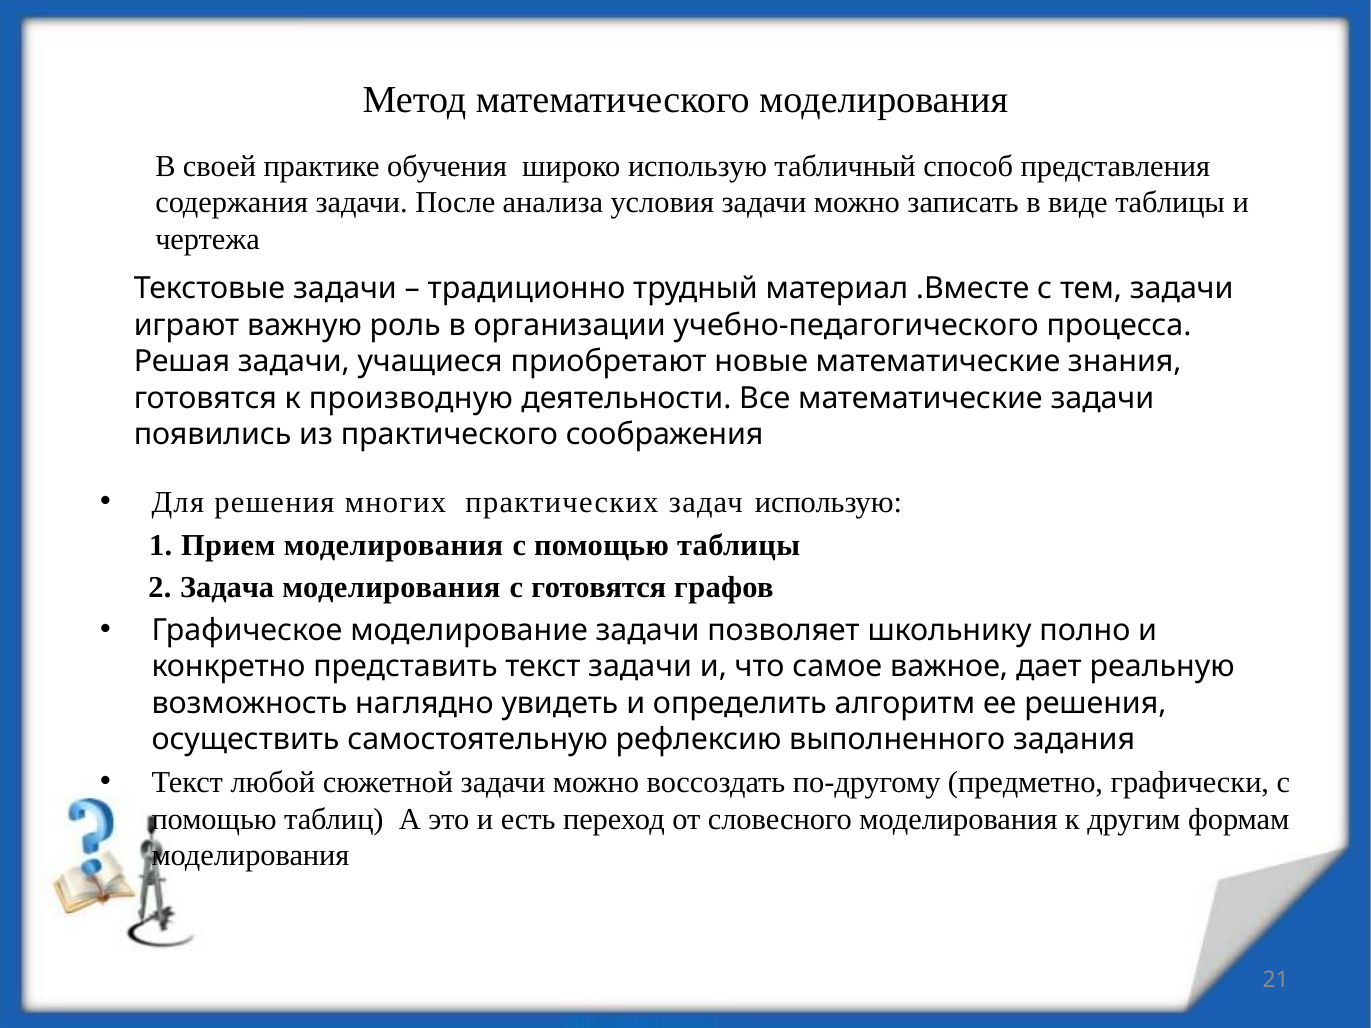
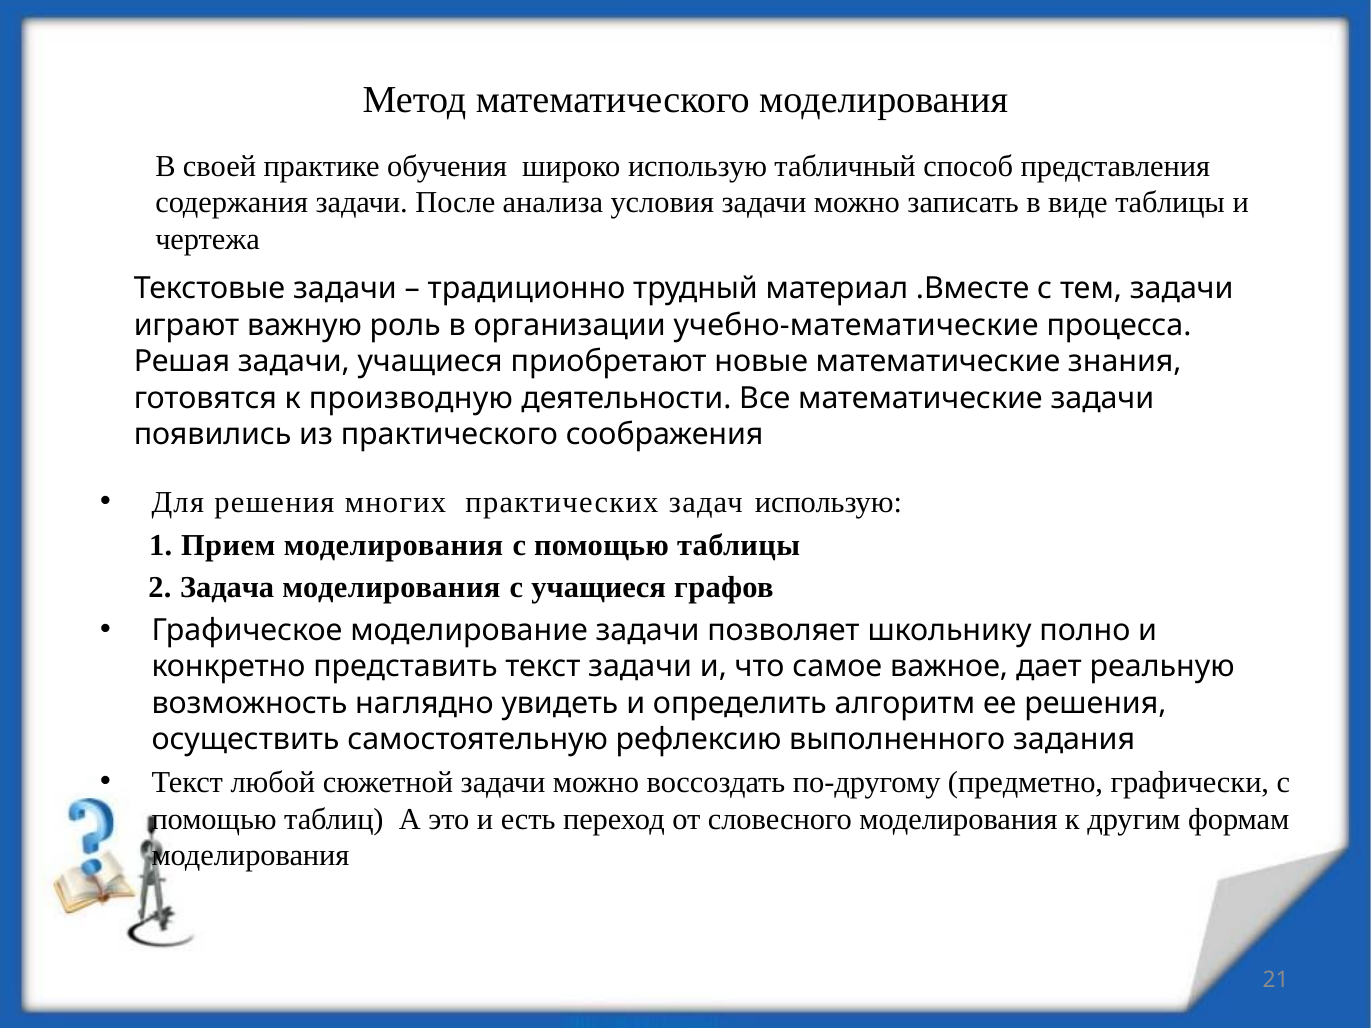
учебно-педагогического: учебно-педагогического -> учебно-математические (856, 325)
с готовятся: готовятся -> учащиеся (599, 588)
